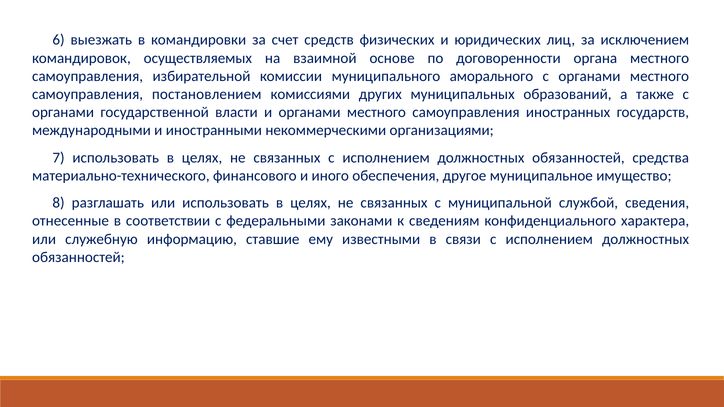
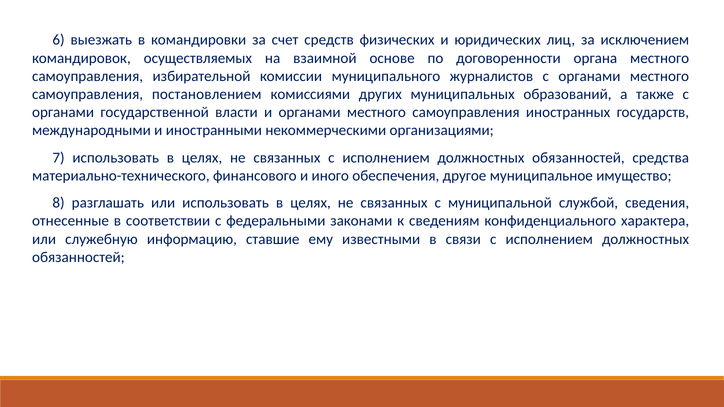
аморального: аморального -> журналистов (491, 76)
